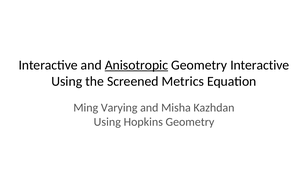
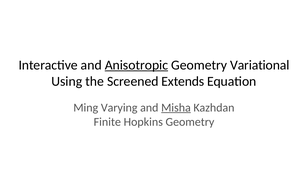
Geometry Interactive: Interactive -> Variational (260, 65)
Metrics: Metrics -> Extends (183, 82)
Misha underline: none -> present (176, 108)
Using: Using -> Finite (107, 122)
